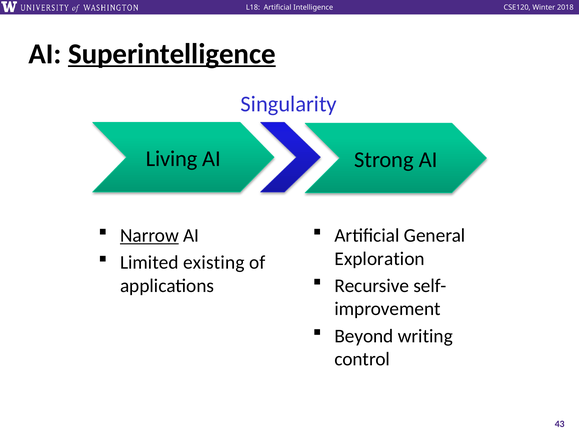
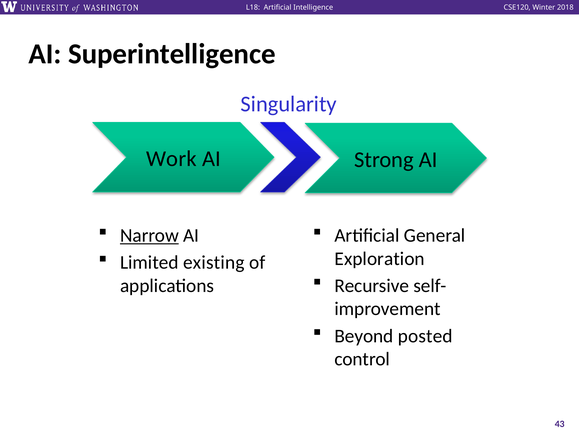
Superintelligence underline: present -> none (172, 54)
Living: Living -> Work (171, 158)
writing: writing -> posted (425, 335)
